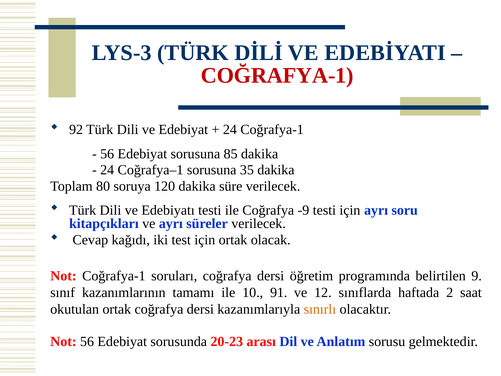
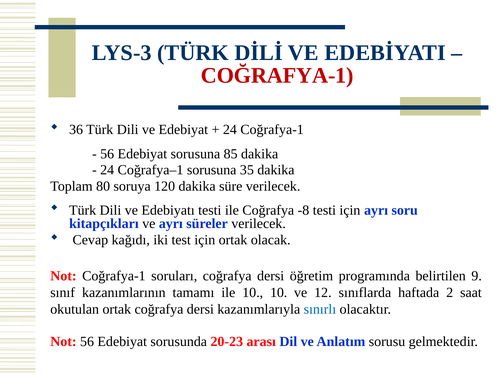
92: 92 -> 36 (76, 129)
-9: -9 -> -8 (303, 210)
10 91: 91 -> 10 (279, 292)
sınırlı colour: orange -> blue (320, 309)
